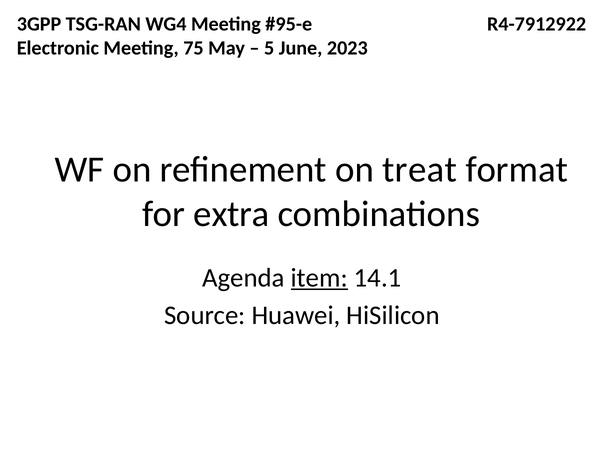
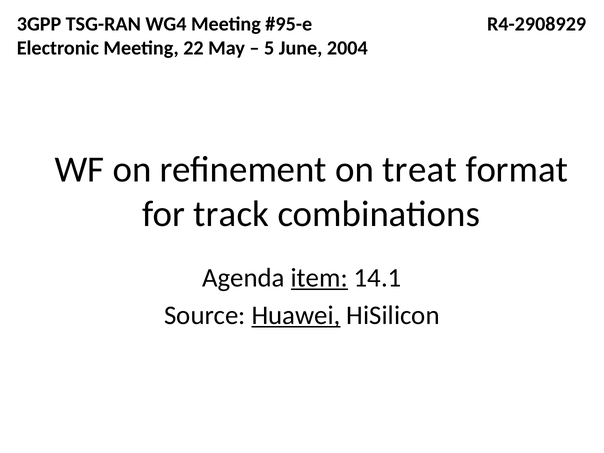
R4-7912922: R4-7912922 -> R4-2908929 (537, 24)
75: 75 -> 22 (193, 48)
2023: 2023 -> 2004 (347, 48)
extra: extra -> track (231, 214)
Huawei underline: none -> present (296, 315)
